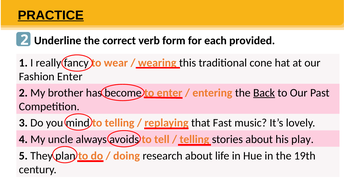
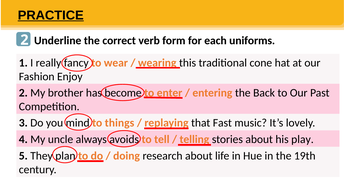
provided: provided -> uniforms (252, 40)
Fashion Enter: Enter -> Enjoy (70, 76)
Back underline: present -> none (264, 93)
to telling: telling -> things (120, 123)
